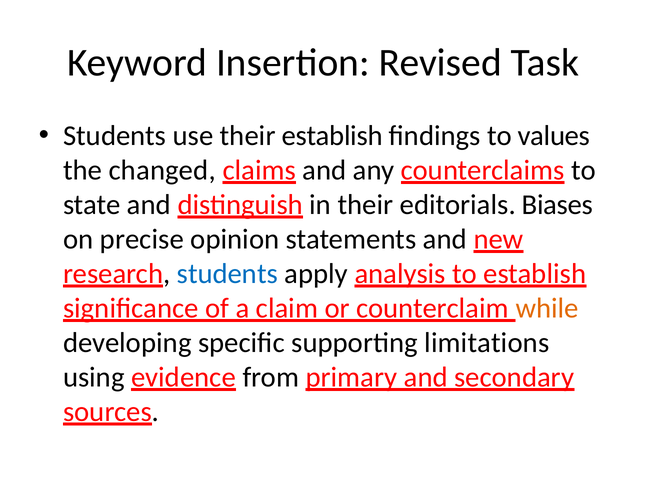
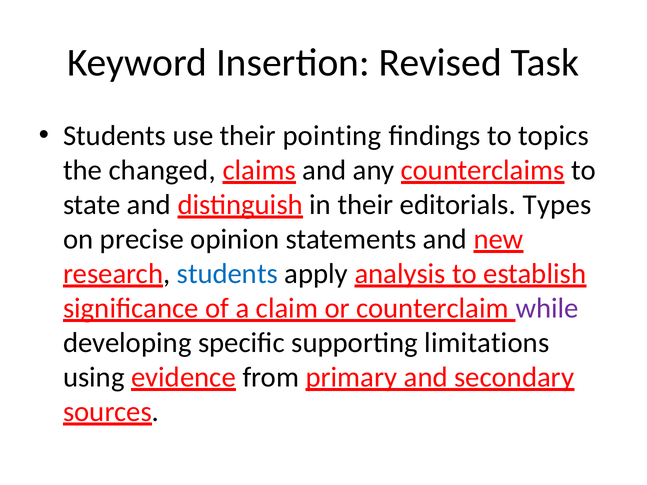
their establish: establish -> pointing (332, 136)
values: values -> topics (554, 136)
Biases: Biases -> Types (557, 205)
while colour: orange -> purple (547, 308)
